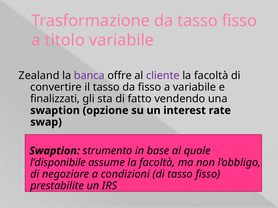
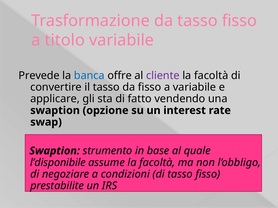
Zealand: Zealand -> Prevede (39, 76)
banca colour: purple -> blue (89, 76)
finalizzati: finalizzati -> applicare (55, 99)
